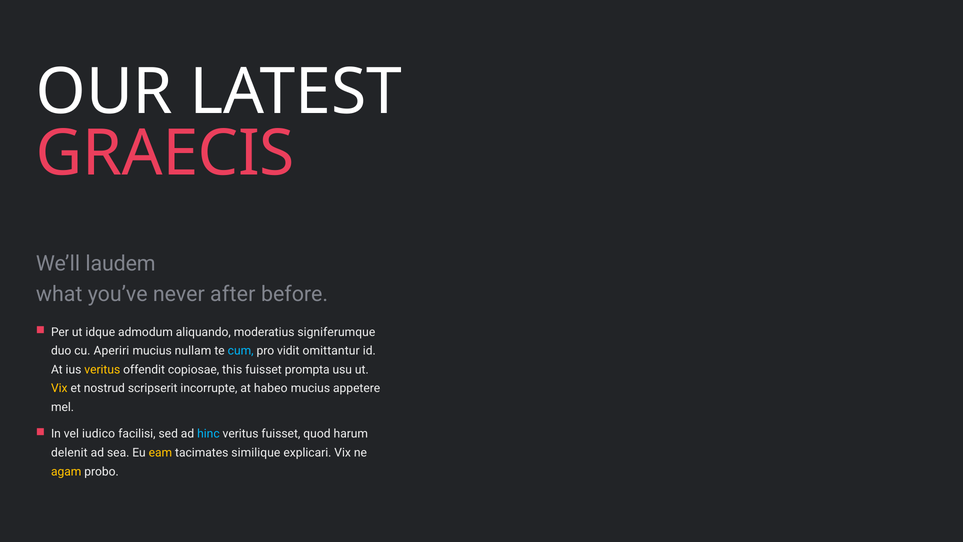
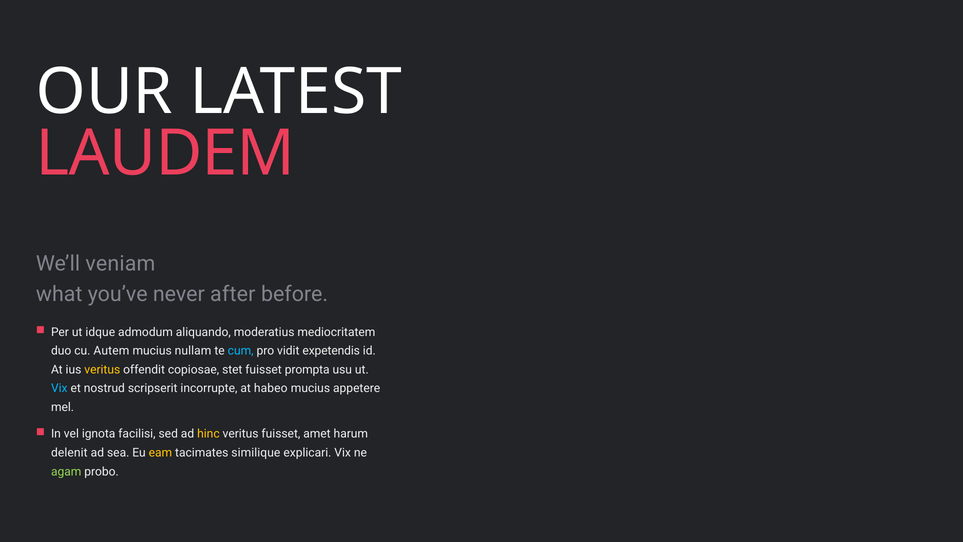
GRAECIS: GRAECIS -> LAUDEM (165, 154)
laudem: laudem -> veniam (120, 263)
signiferumque: signiferumque -> mediocritatem (336, 332)
Aperiri: Aperiri -> Autem (111, 351)
omittantur: omittantur -> expetendis (331, 351)
this: this -> stet (232, 369)
Vix colour: yellow -> light blue (59, 388)
iudico: iudico -> ignota (99, 434)
hinc colour: light blue -> yellow (208, 434)
quod: quod -> amet (317, 434)
agam colour: yellow -> light green (66, 471)
